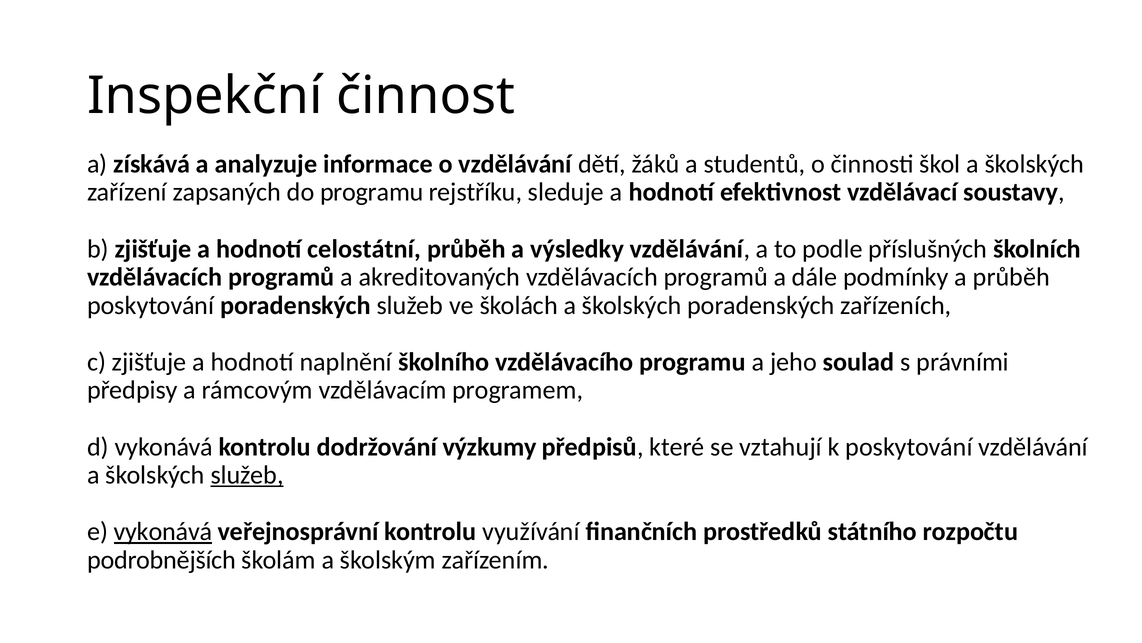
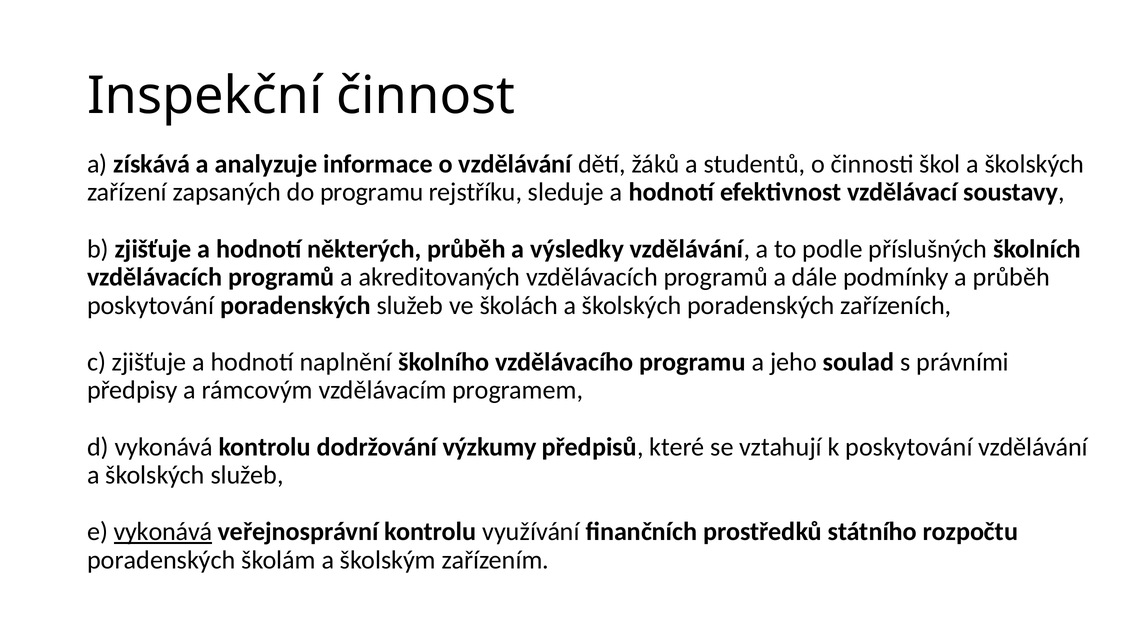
celostátní: celostátní -> některých (364, 249)
služeb underline: present -> none (247, 475)
podrobnějších: podrobnějších -> poradenských (161, 559)
